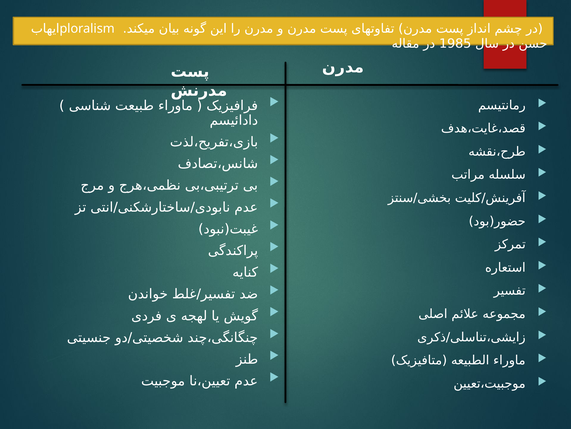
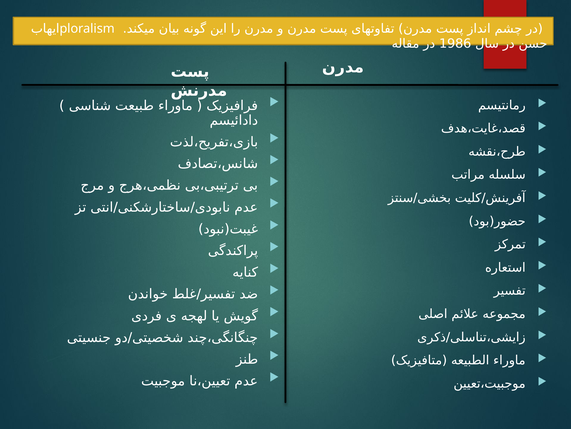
1985: 1985 -> 1986 (455, 44)
